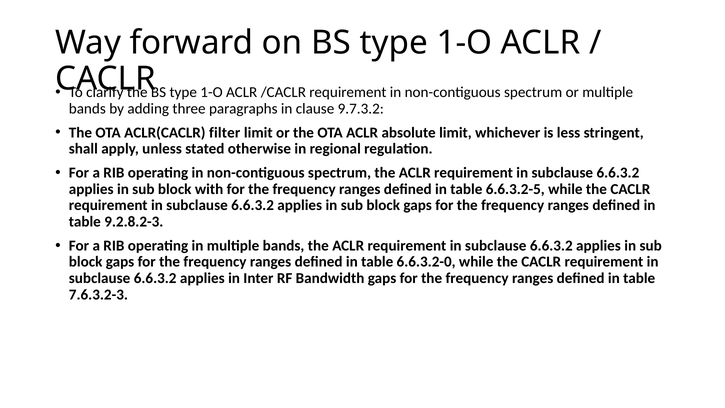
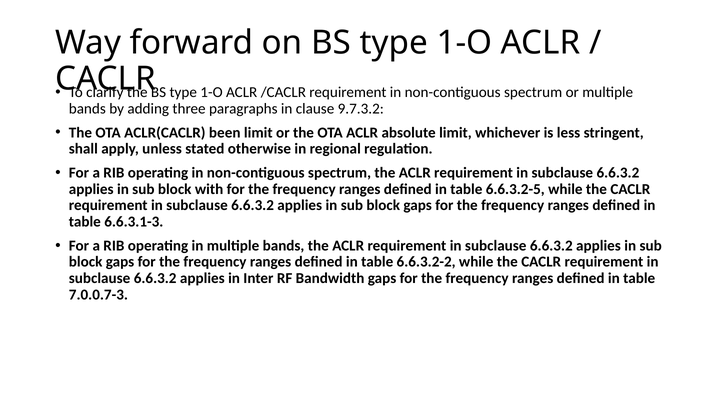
filter: filter -> been (225, 133)
9.2.8.2-3: 9.2.8.2-3 -> 6.6.3.1-3 (134, 222)
6.6.3.2-0: 6.6.3.2-0 -> 6.6.3.2-2 (426, 262)
7.6.3.2-3: 7.6.3.2-3 -> 7.0.0.7-3 (98, 294)
